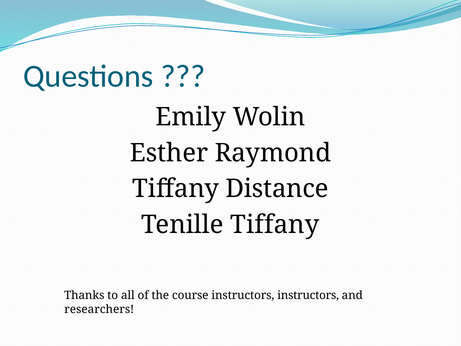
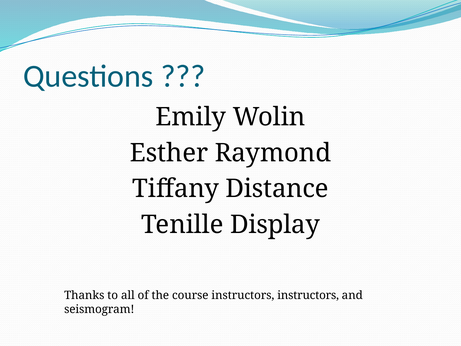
Tenille Tiffany: Tiffany -> Display (275, 224)
researchers: researchers -> seismogram (99, 309)
